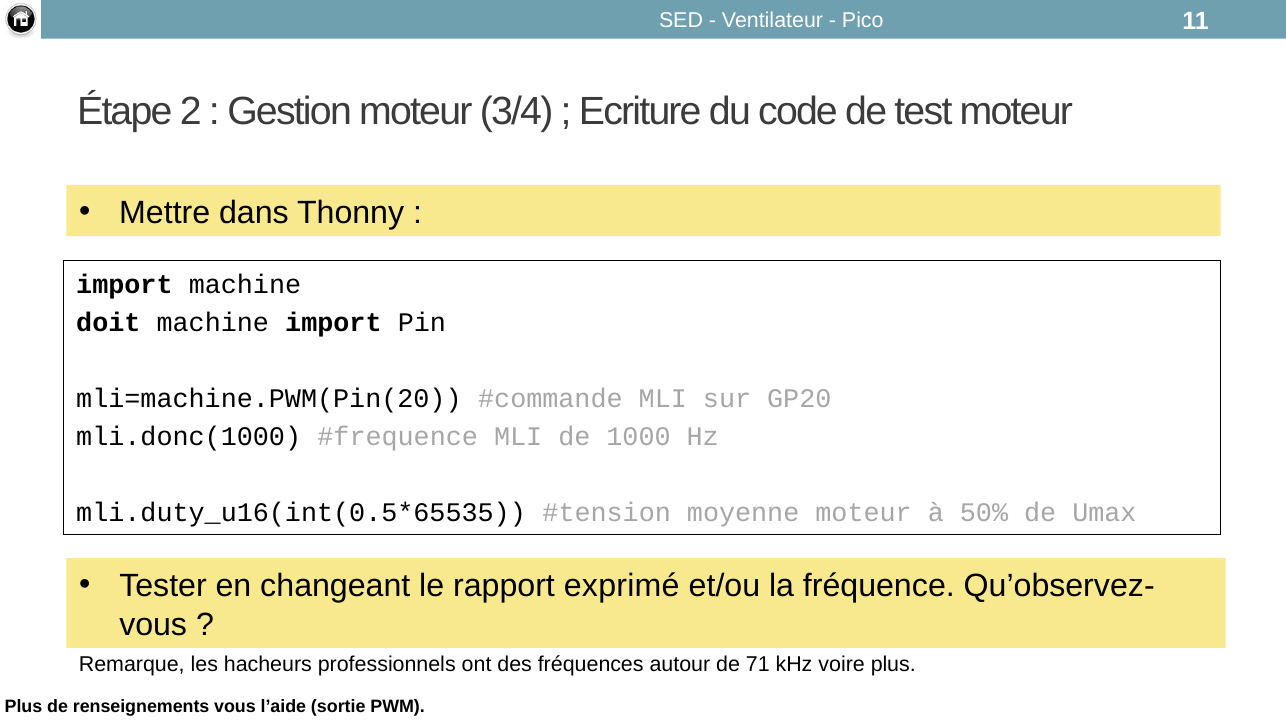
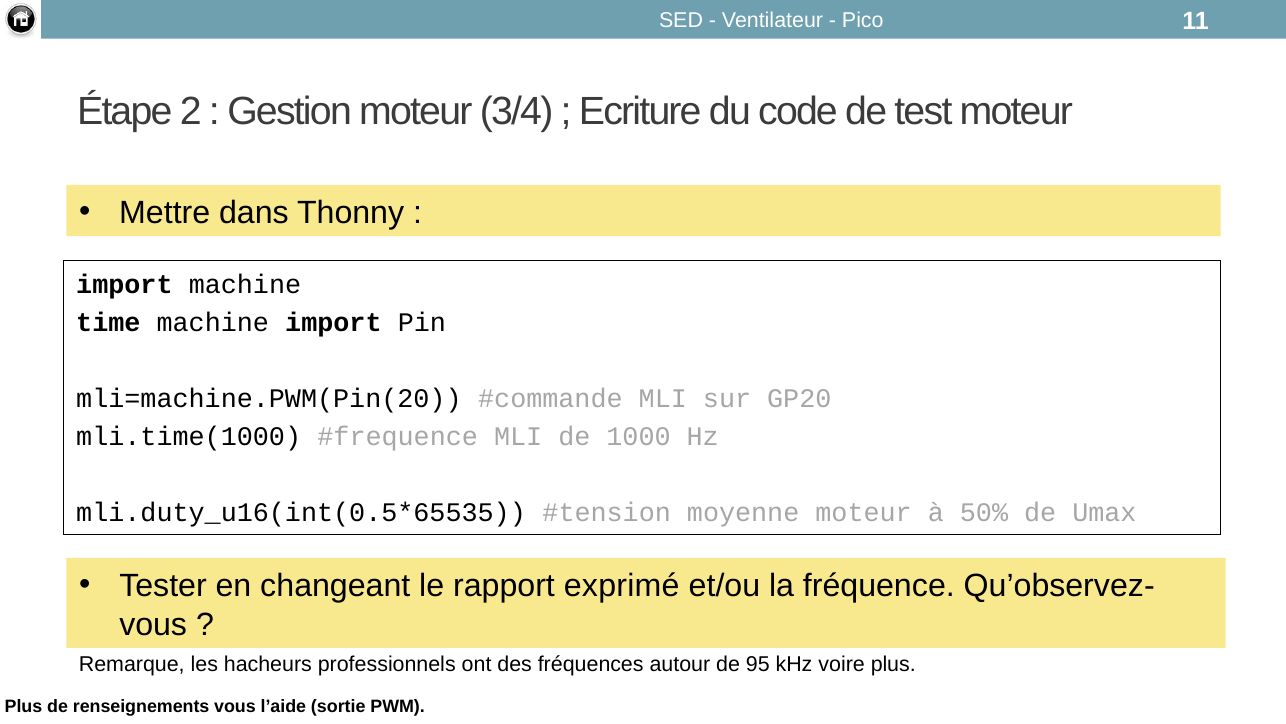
doit: doit -> time (108, 323)
mli.donc(1000: mli.donc(1000 -> mli.time(1000 (189, 436)
71: 71 -> 95 (758, 664)
